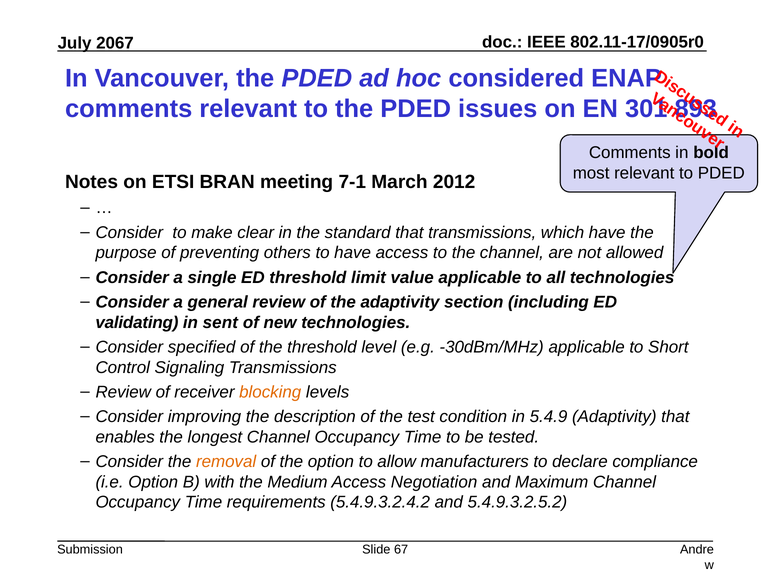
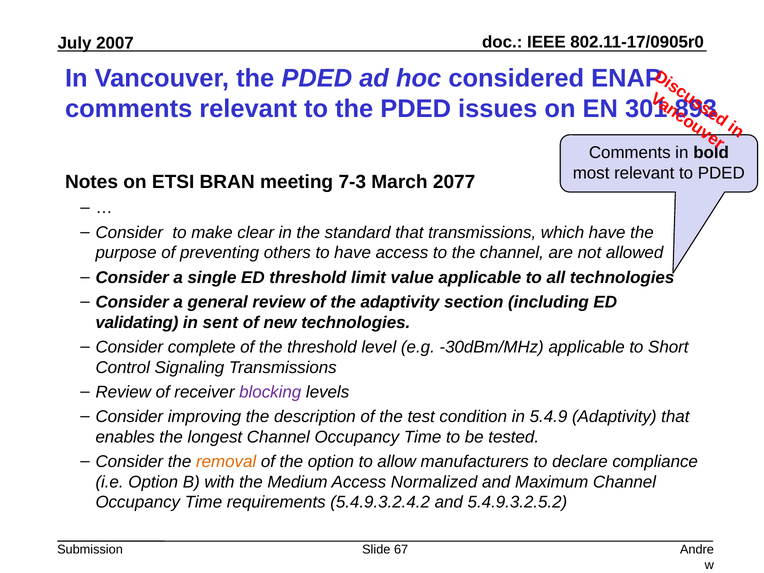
2067: 2067 -> 2007 (115, 43)
7-1: 7-1 -> 7-3 (352, 182)
2012: 2012 -> 2077 (454, 182)
specified: specified -> complete (202, 347)
blocking colour: orange -> purple (270, 392)
Negotiation: Negotiation -> Normalized (434, 482)
